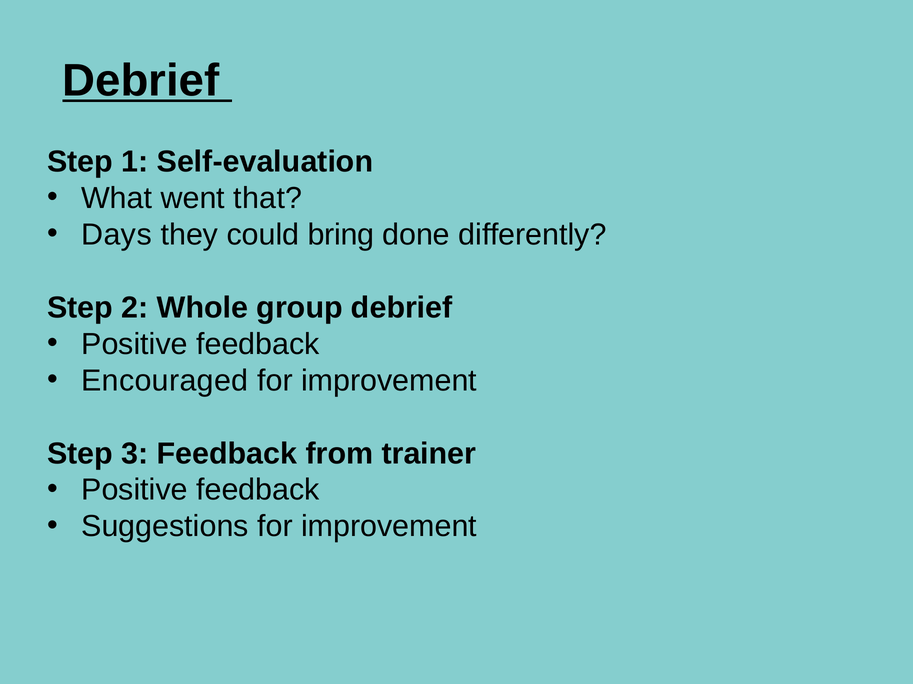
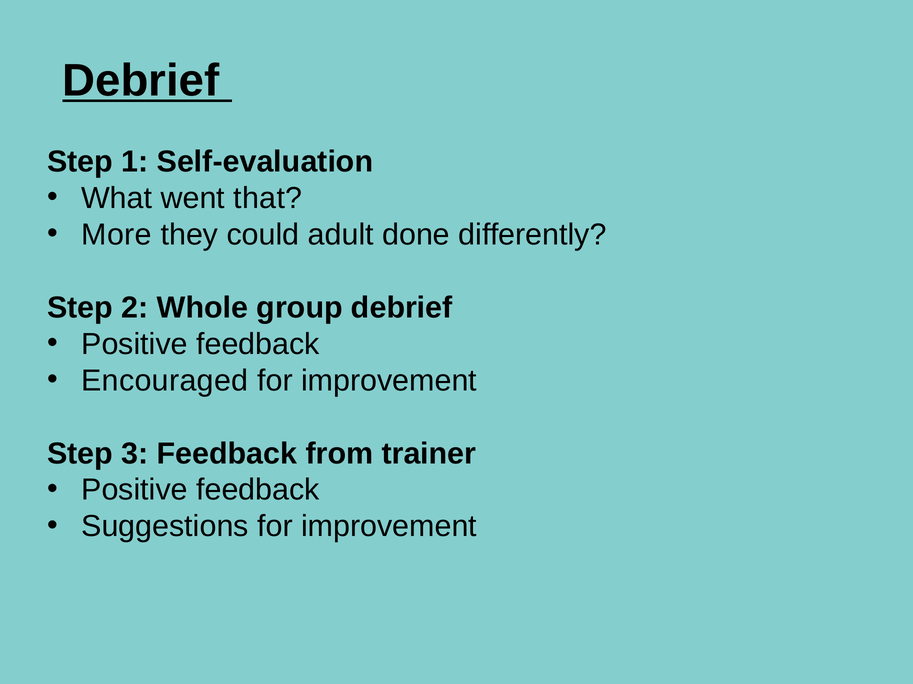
Days: Days -> More (117, 235)
bring: bring -> adult (341, 235)
